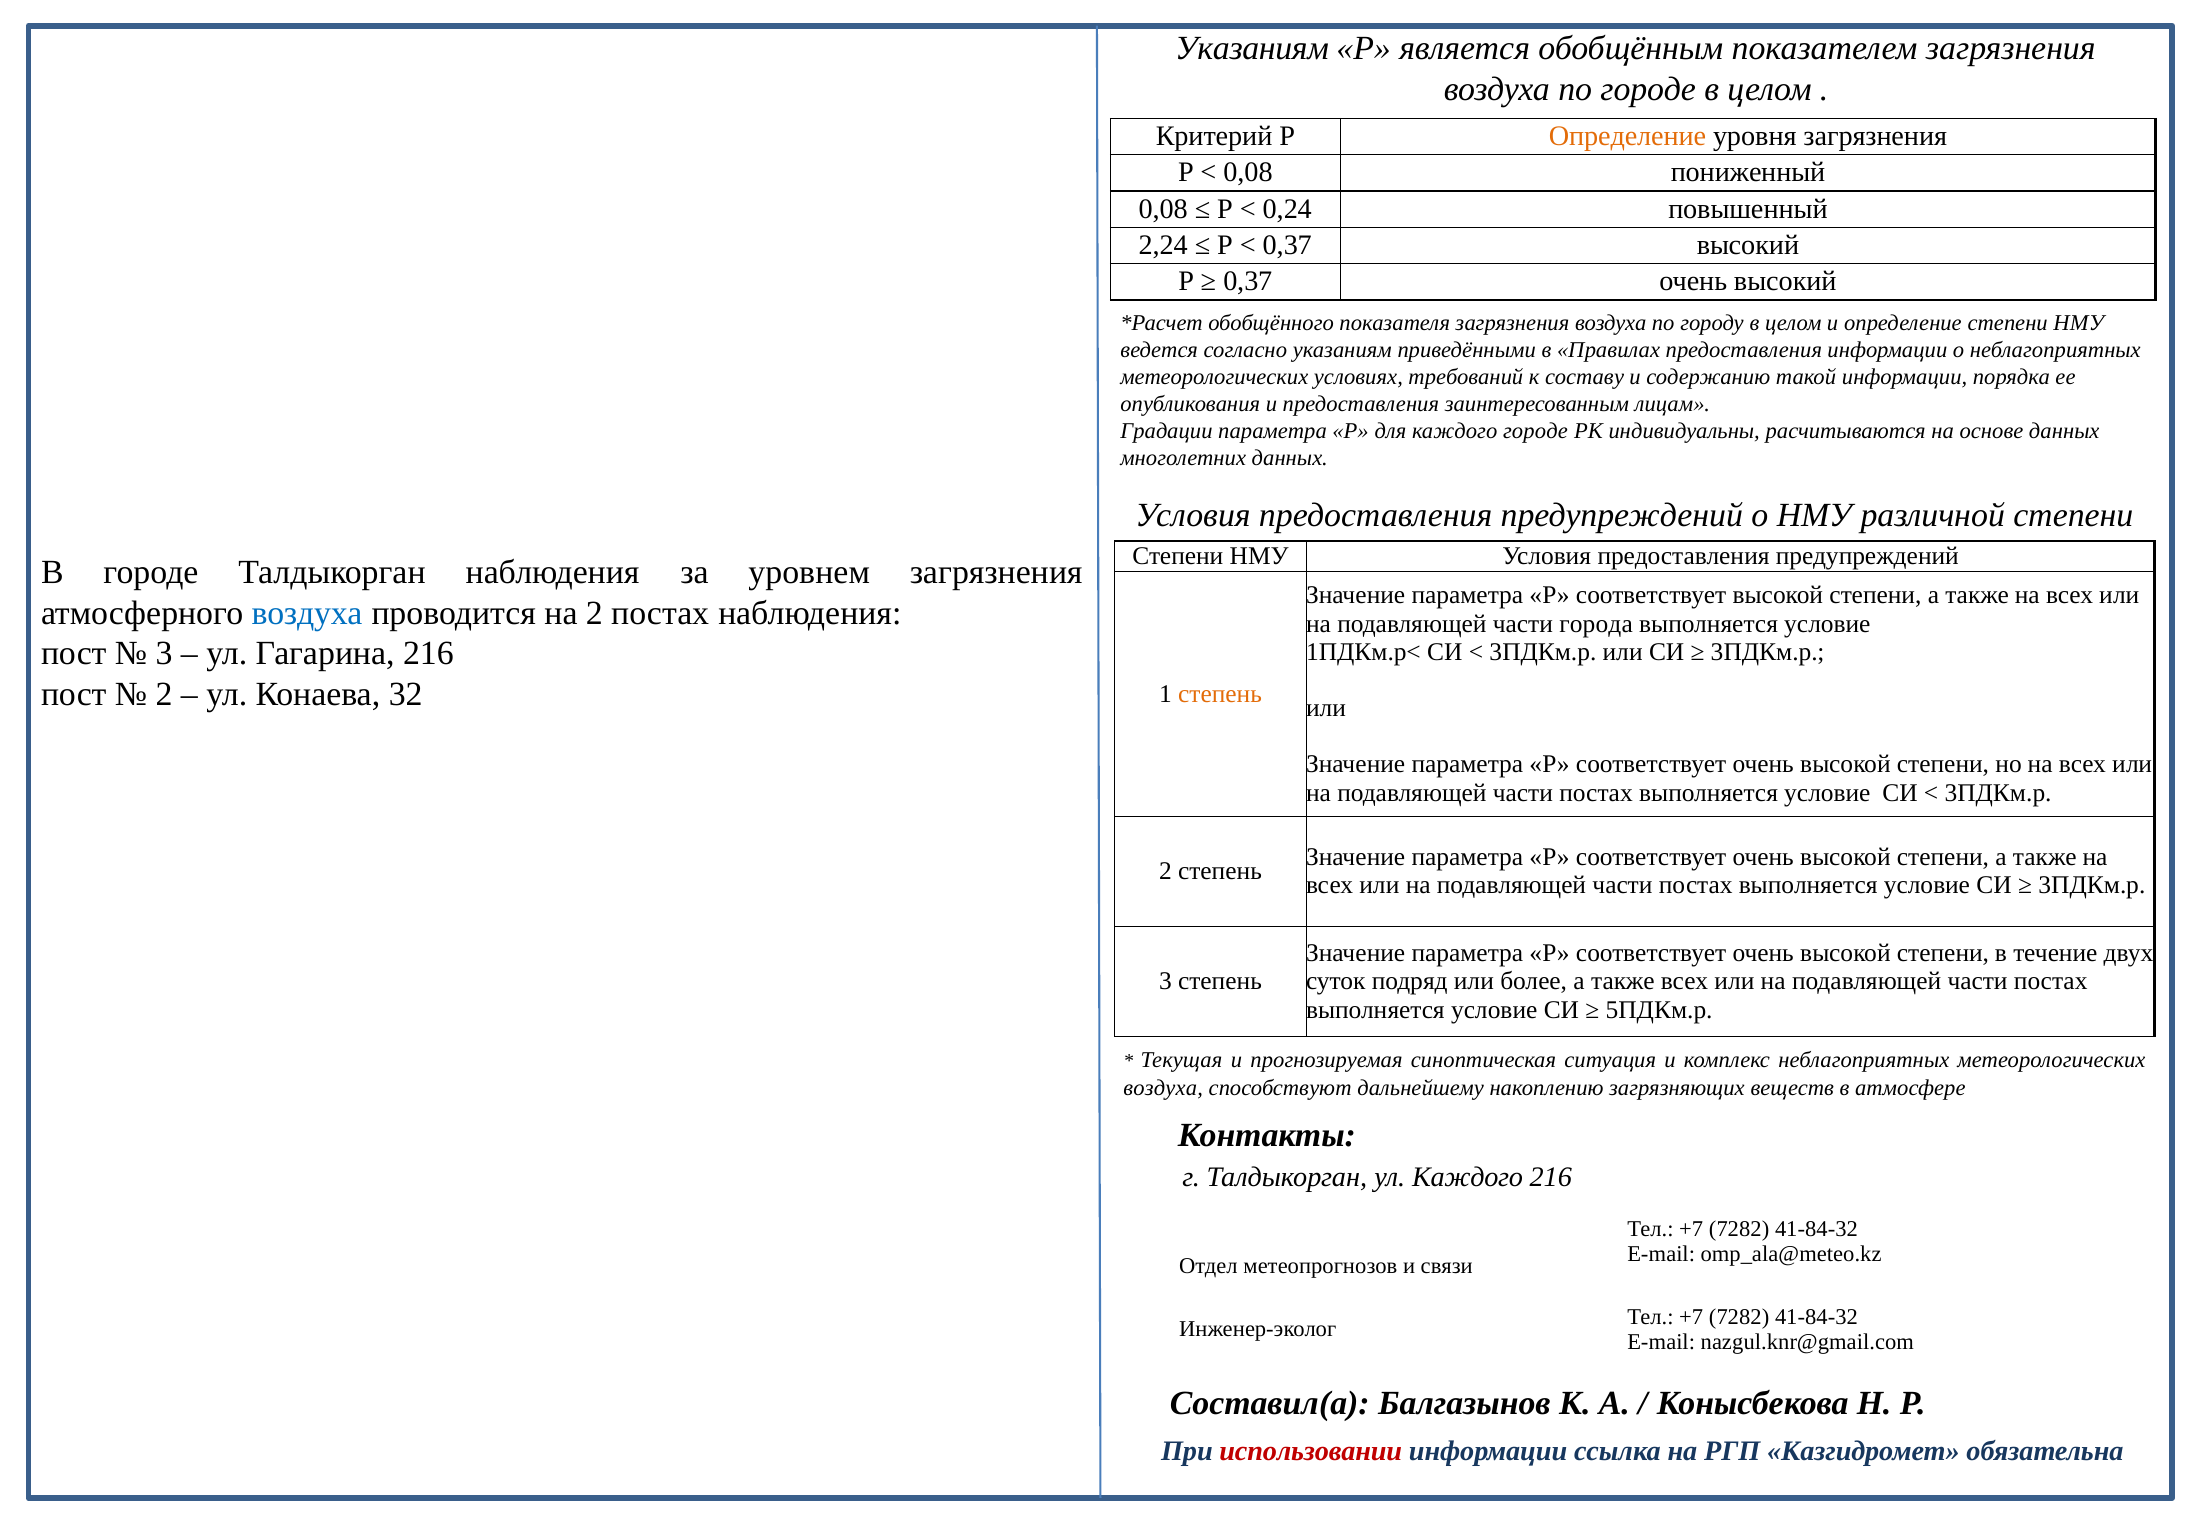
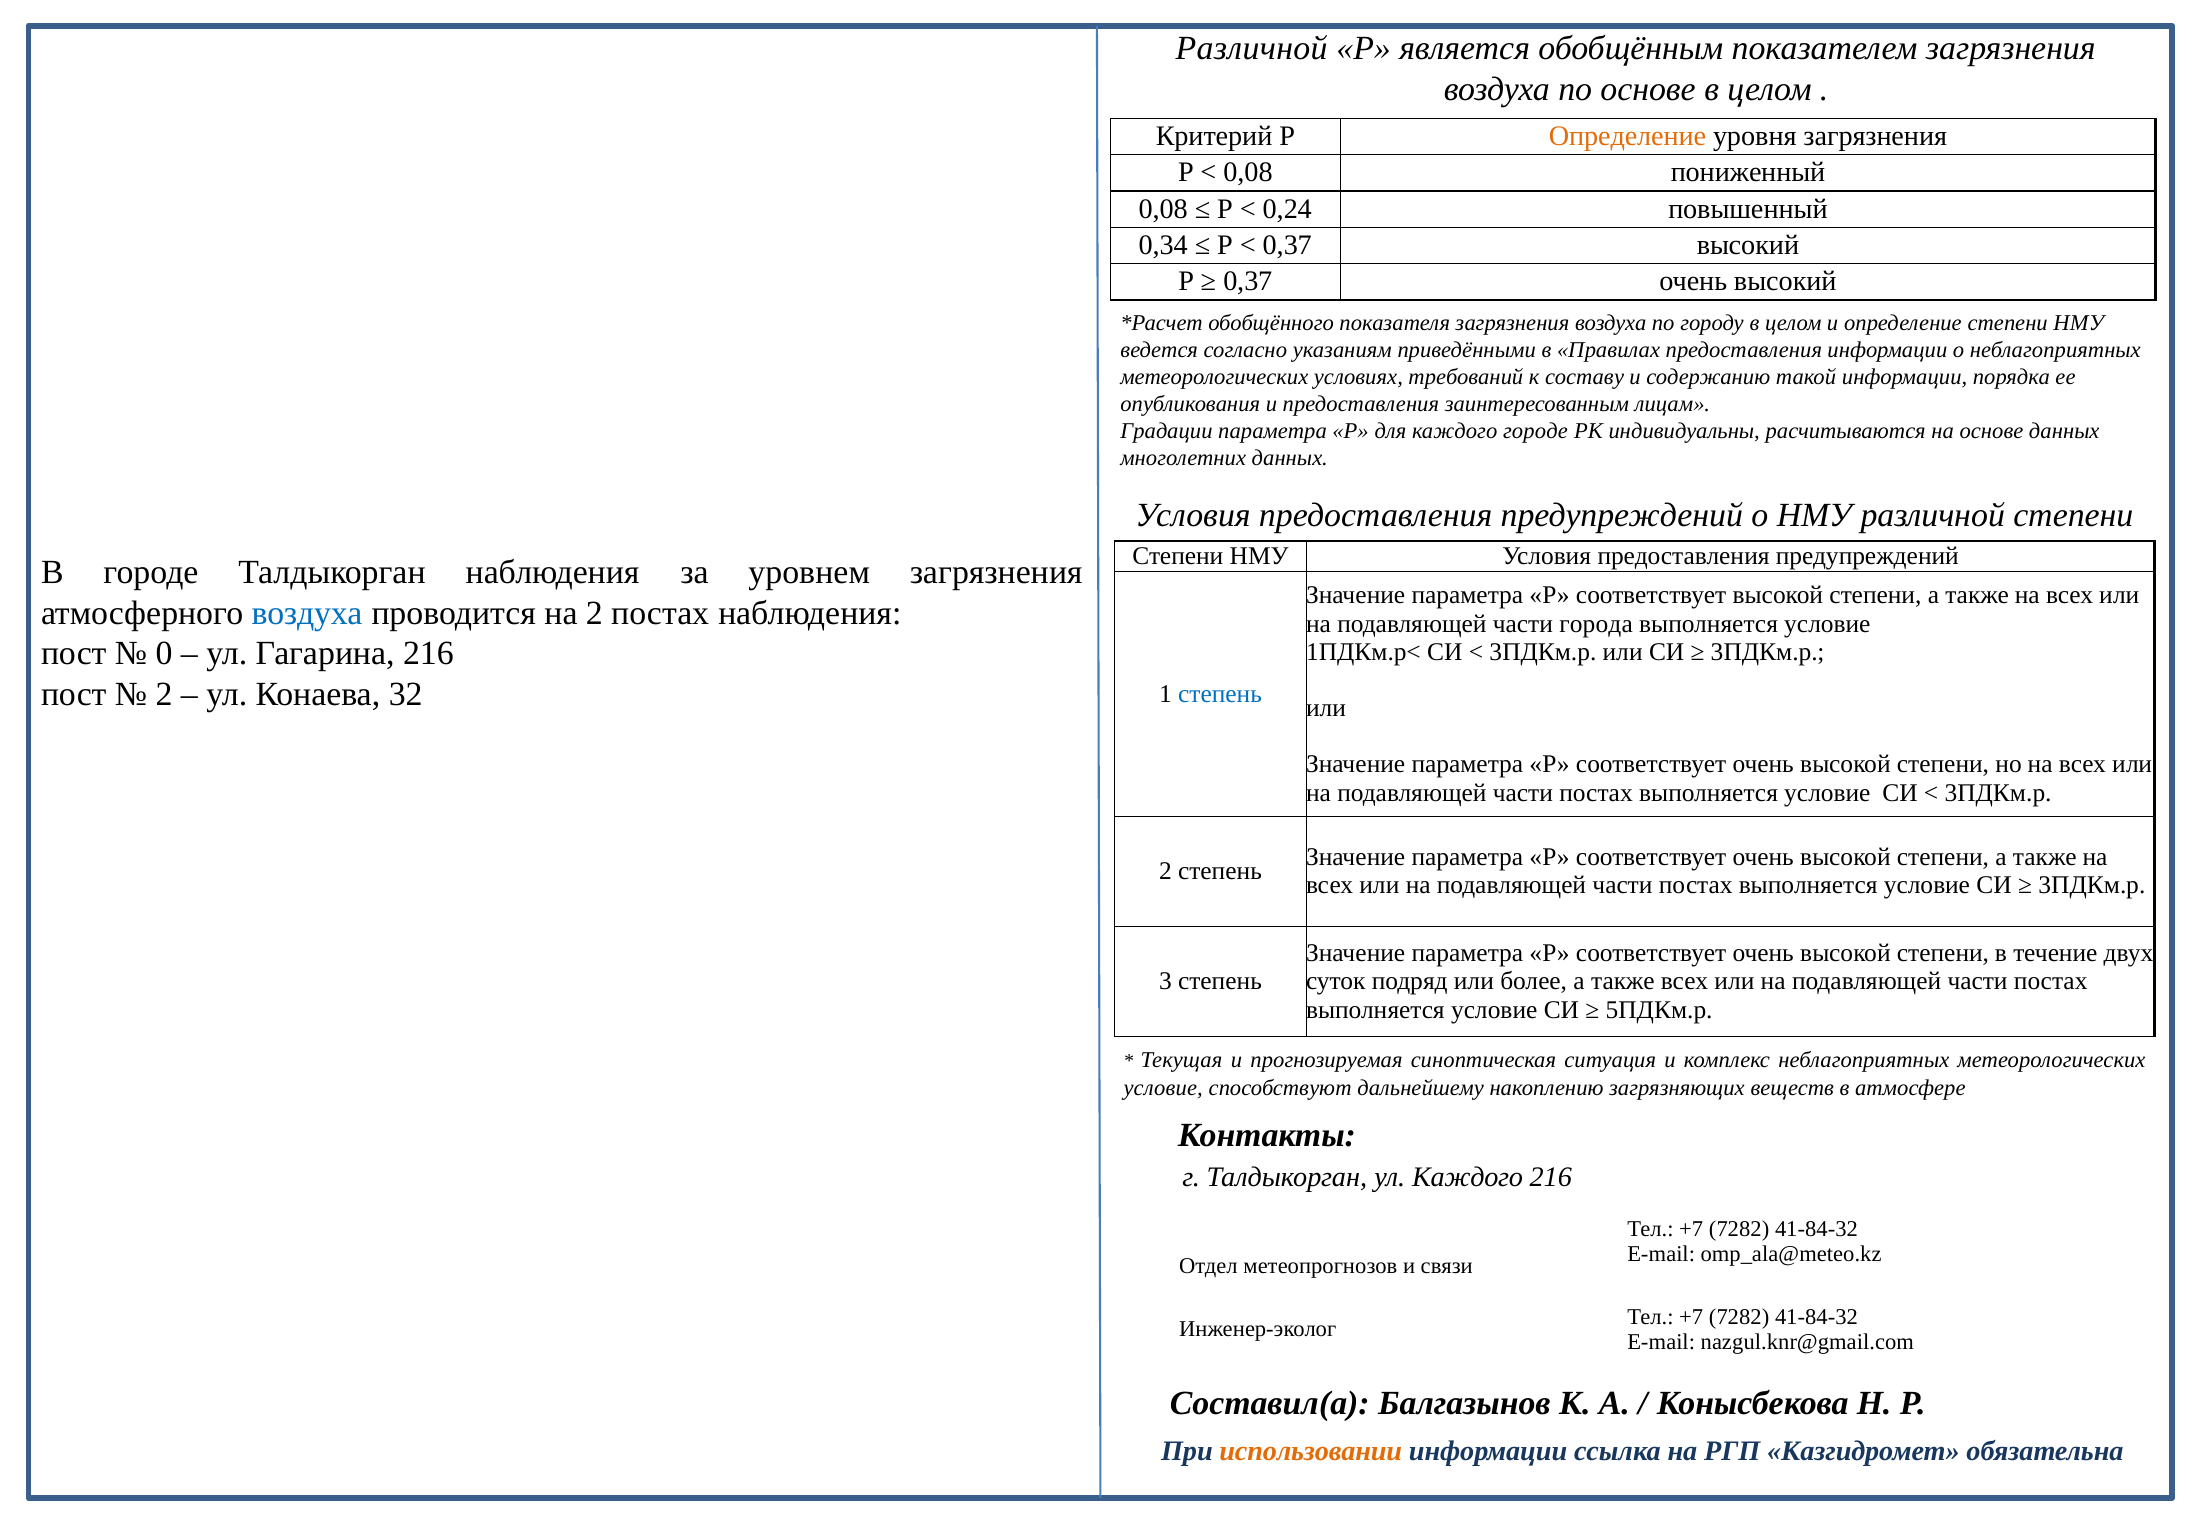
Указаниям: Указаниям -> Различной (1252, 48)
по городе: городе -> основе (1648, 89)
2,24: 2,24 -> 0,34 (1163, 245)
3: 3 -> 0 (164, 654)
степень colour: orange -> blue (1220, 694)
воздуха: воздуха -> условие (1163, 1087)
использовании colour: red -> orange (1311, 1451)
